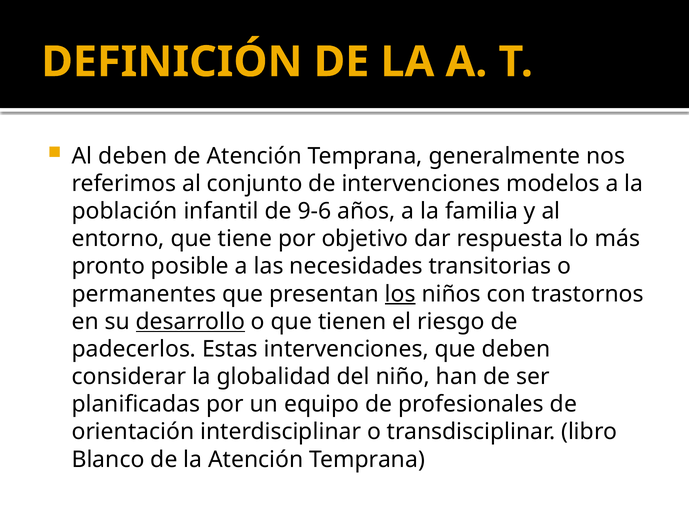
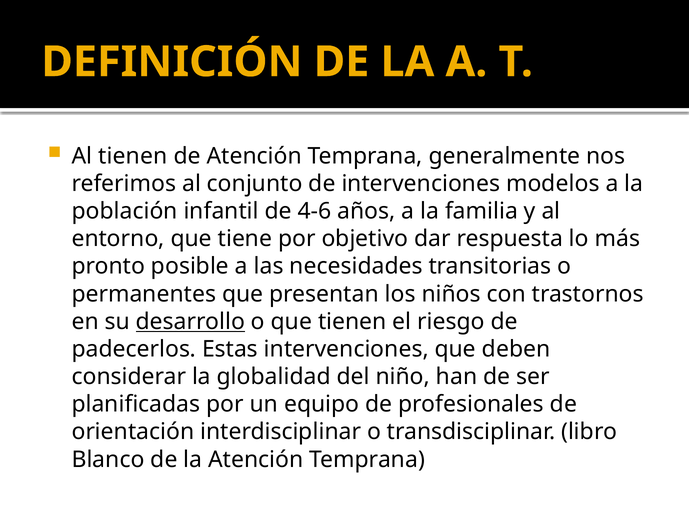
Al deben: deben -> tienen (133, 156)
9-6: 9-6 -> 4-6 (315, 211)
los underline: present -> none (400, 294)
